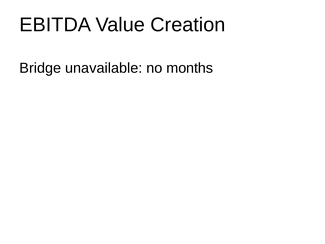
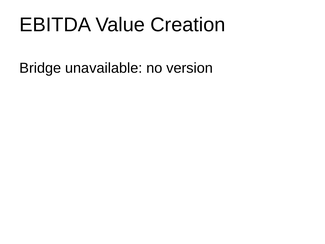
months: months -> version (190, 68)
